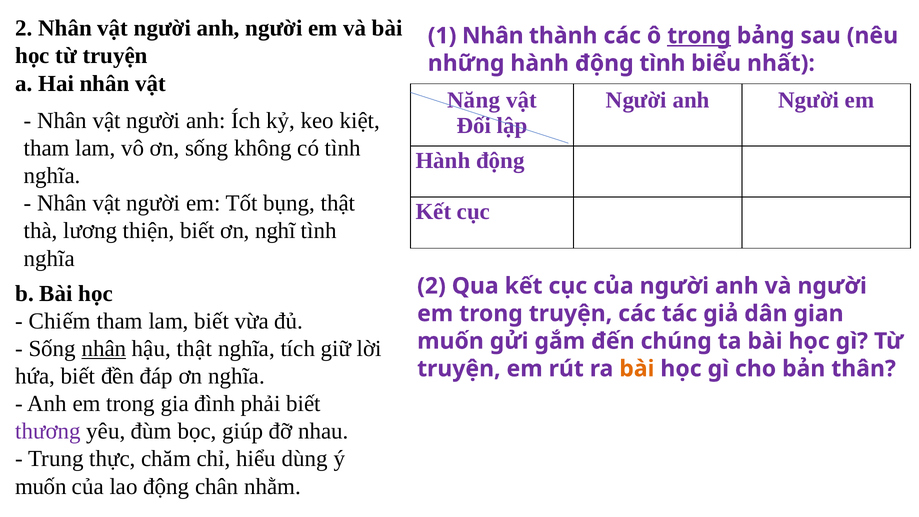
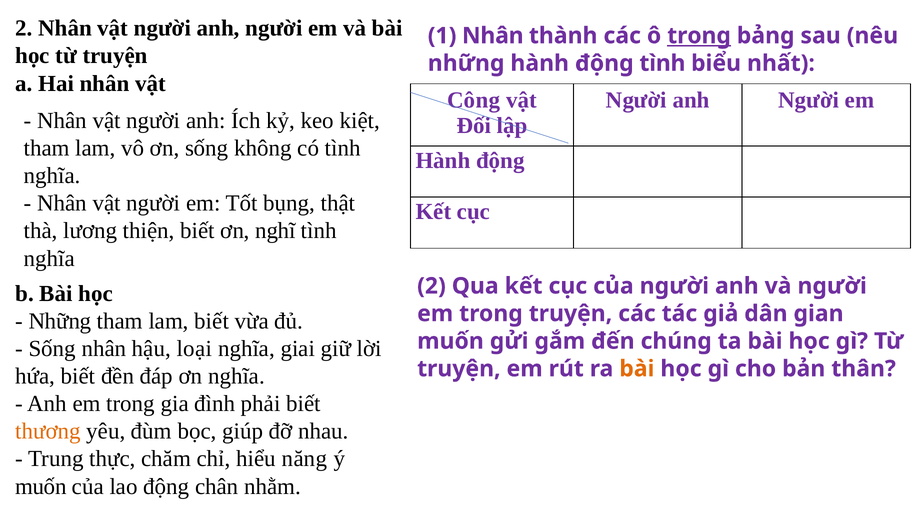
Năng: Năng -> Công (474, 100)
Chiếm: Chiếm -> Những (60, 321)
nhân underline: present -> none (104, 349)
hậu thật: thật -> loại (194, 349)
tích: tích -> giai (298, 349)
thương colour: purple -> orange (48, 431)
dùng: dùng -> năng (305, 459)
